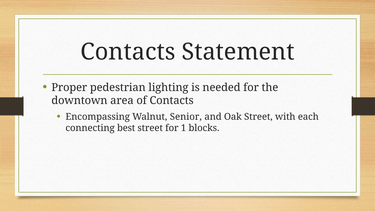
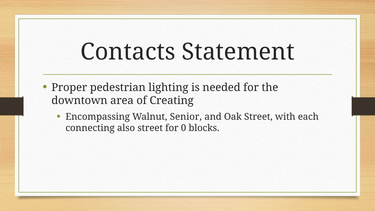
of Contacts: Contacts -> Creating (172, 100)
best: best -> also (126, 128)
1: 1 -> 0 (184, 128)
